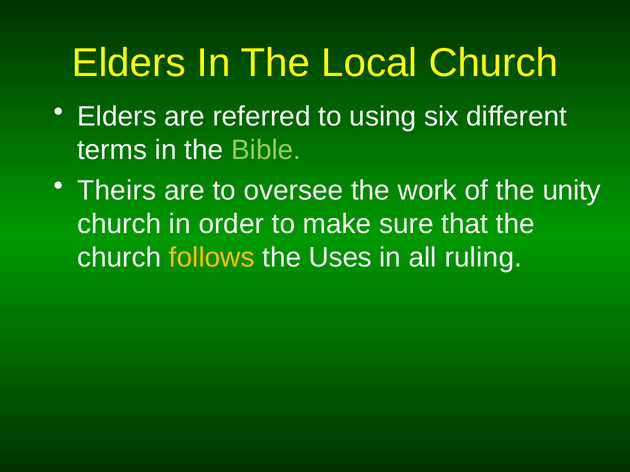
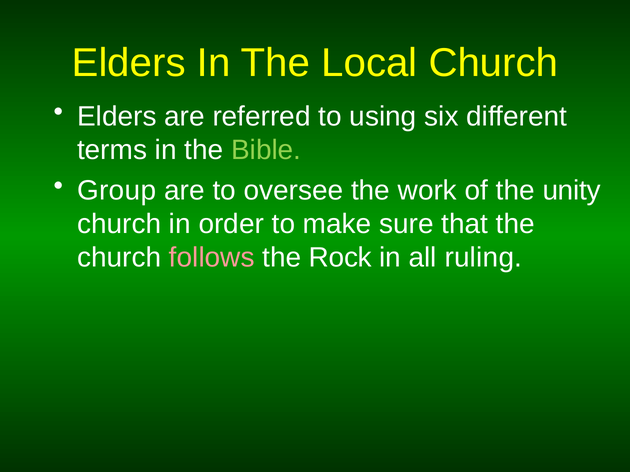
Theirs: Theirs -> Group (117, 191)
follows colour: yellow -> pink (212, 258)
Uses: Uses -> Rock (340, 258)
